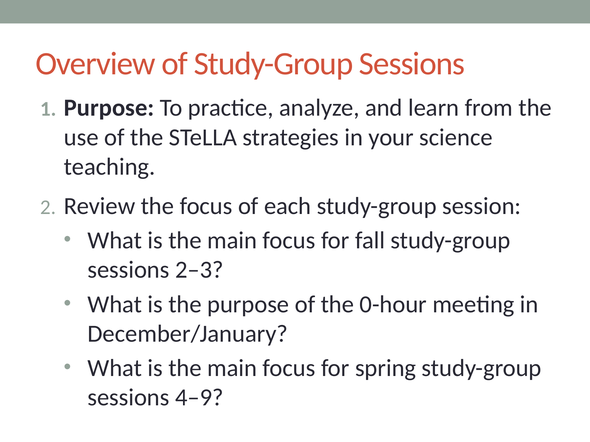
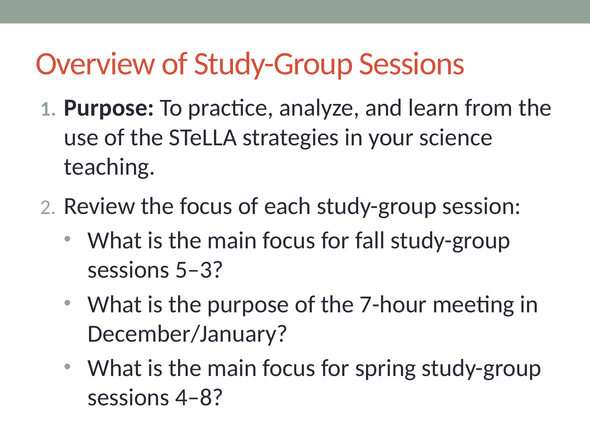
2–3: 2–3 -> 5–3 (199, 270)
0-hour: 0-hour -> 7-hour (393, 305)
4–9: 4–9 -> 4–8 (199, 398)
